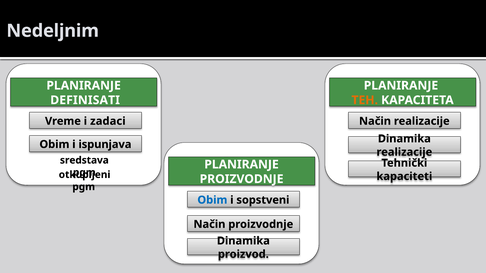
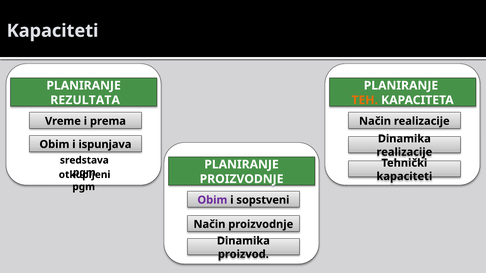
Nedeljnim: Nedeljnim -> Kapaciteti (53, 31)
DEFINISATI: DEFINISATI -> REZULTATA (85, 100)
zadaci: zadaci -> prema (108, 121)
Obim colour: blue -> purple (212, 200)
